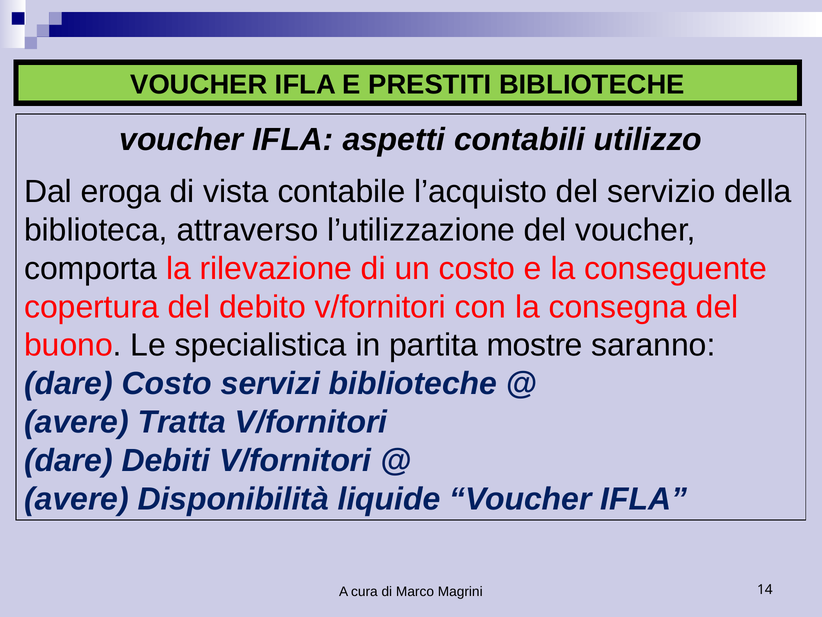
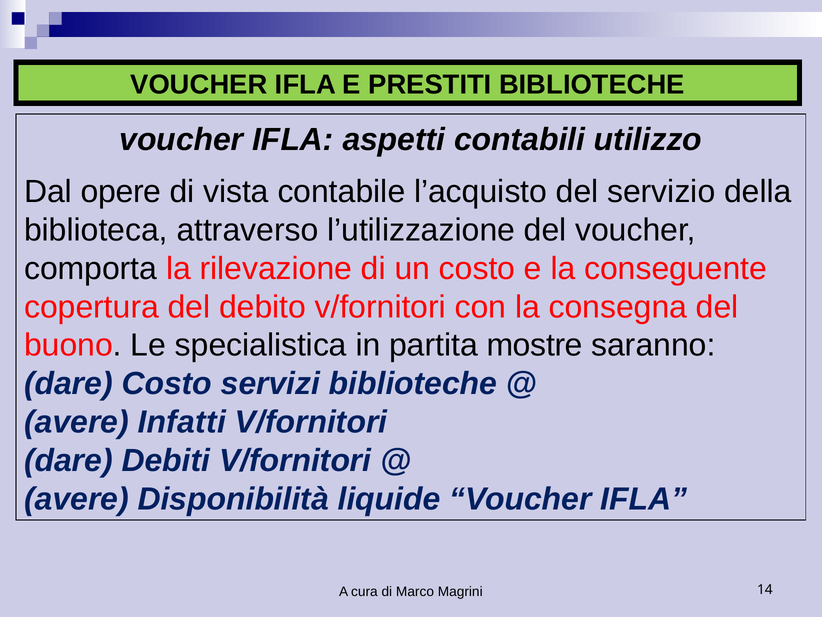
eroga: eroga -> opere (121, 192)
Tratta: Tratta -> Infatti (182, 422)
